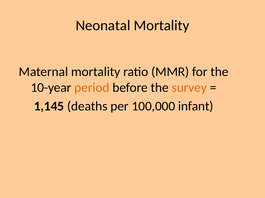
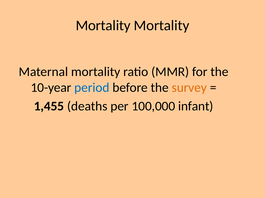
Neonatal: Neonatal -> Mortality (103, 26)
period colour: orange -> blue (92, 88)
1,145: 1,145 -> 1,455 (49, 106)
